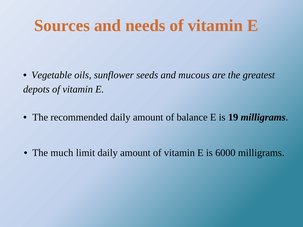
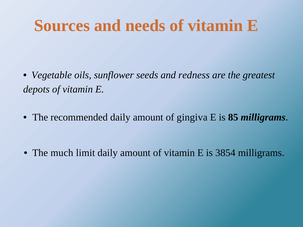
mucous: mucous -> redness (194, 75)
balance: balance -> gingiva (192, 118)
19: 19 -> 85 (233, 118)
6000: 6000 -> 3854 (225, 153)
